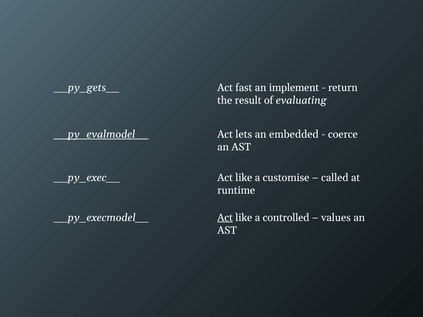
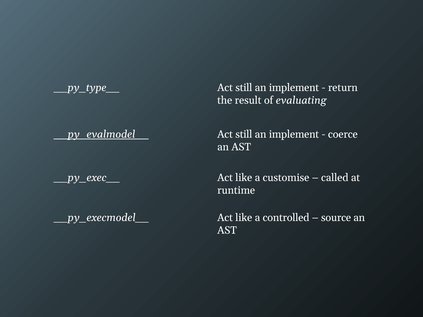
__py_gets__: __py_gets__ -> __py_type__ (87, 88)
fast: fast -> still (244, 88)
lets: lets -> still (244, 134)
embedded: embedded -> implement (294, 134)
Act underline: present -> none (225, 218)
values: values -> source (336, 218)
